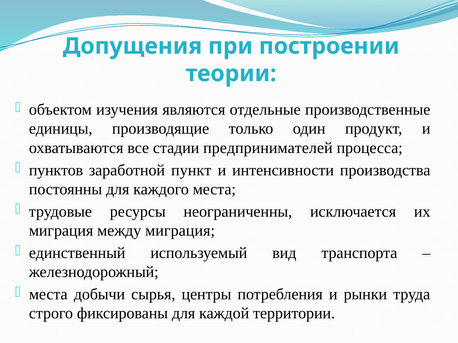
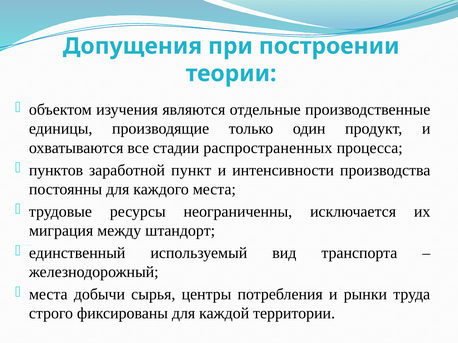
предпринимателей: предпринимателей -> распространенных (268, 148)
между миграция: миграция -> штандорт (180, 231)
